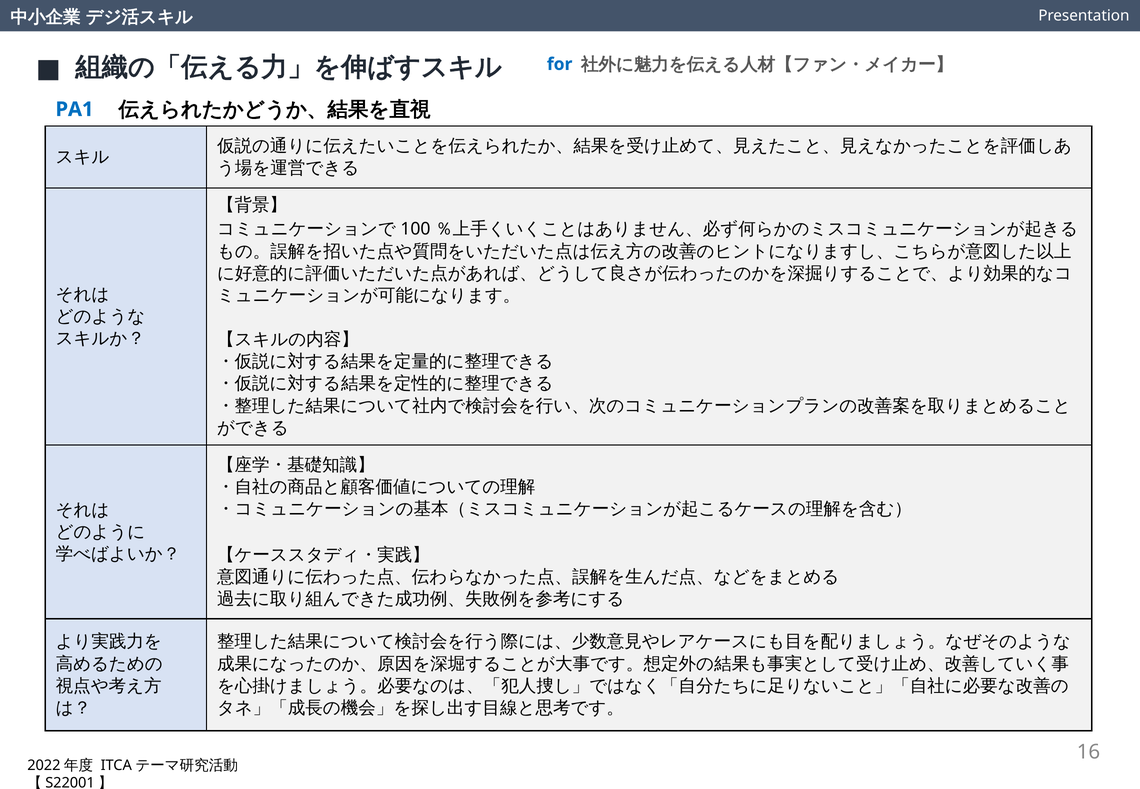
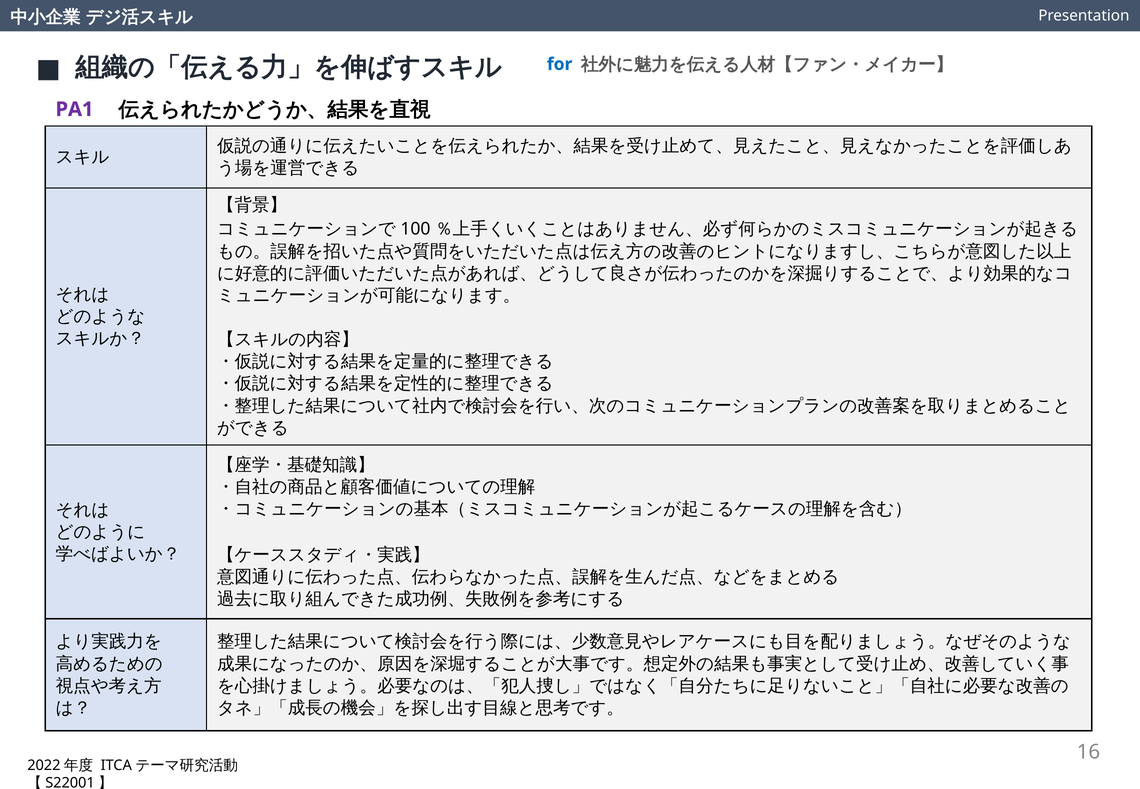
PA1 colour: blue -> purple (75, 109)
